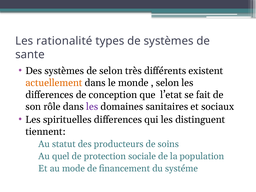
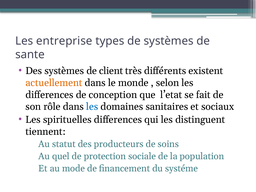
rationalité: rationalité -> entreprise (64, 41)
de selon: selon -> client (111, 71)
les colour: purple -> blue (92, 107)
